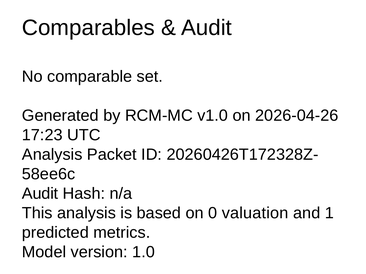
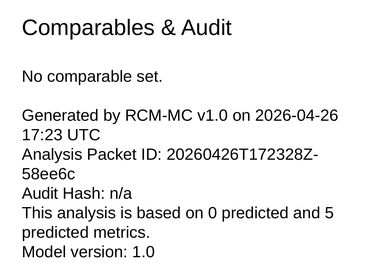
0 valuation: valuation -> predicted (255, 213)
1: 1 -> 5 (329, 213)
